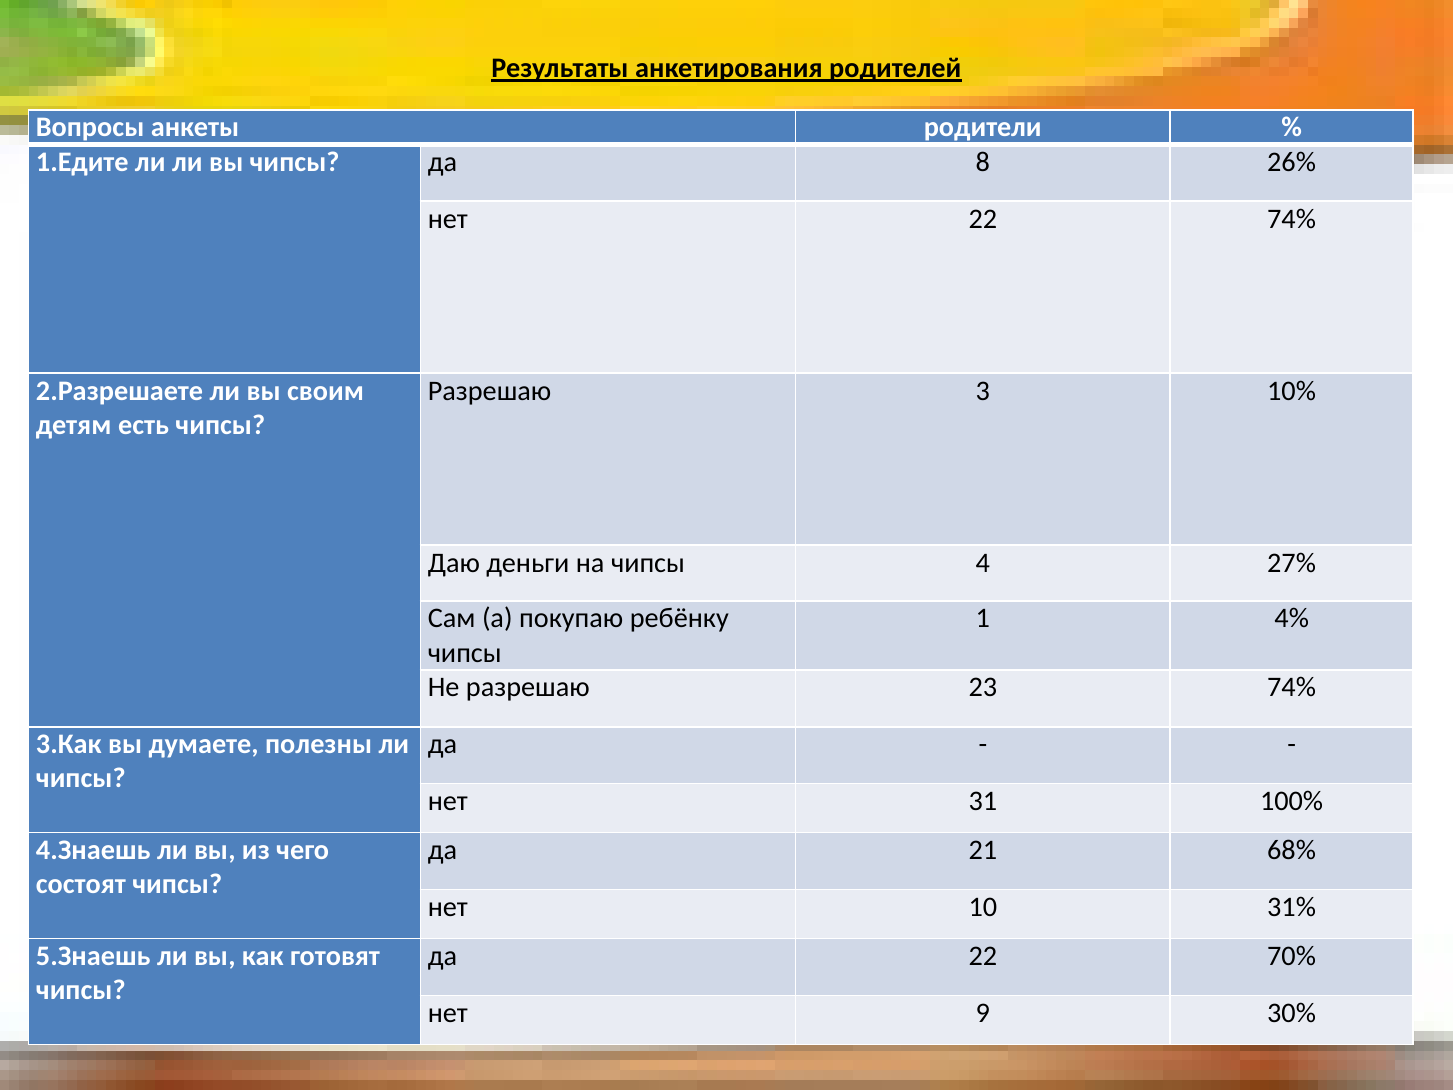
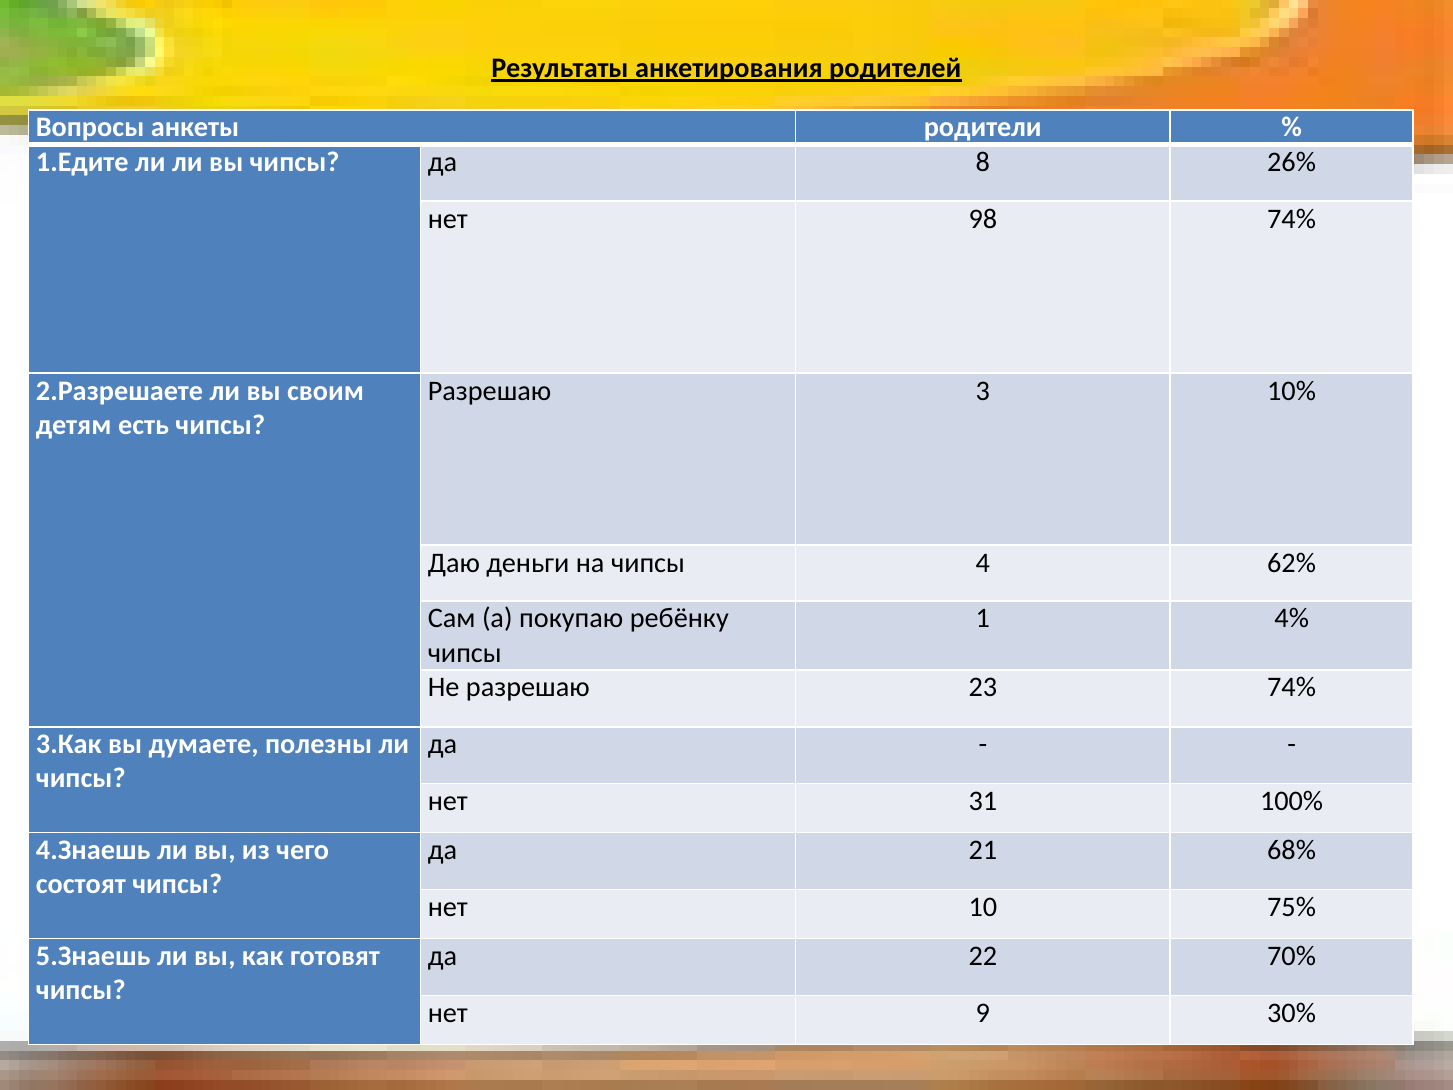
нет 22: 22 -> 98 (983, 219)
27%: 27% -> 62% (1292, 563)
31%: 31% -> 75% (1292, 907)
